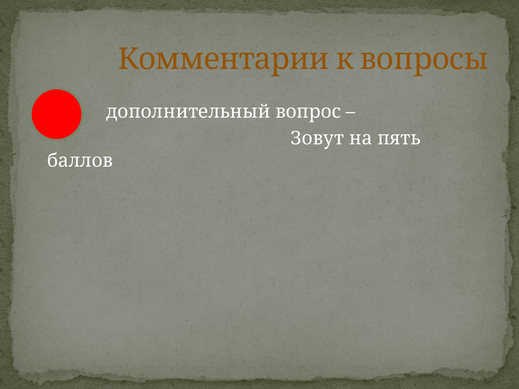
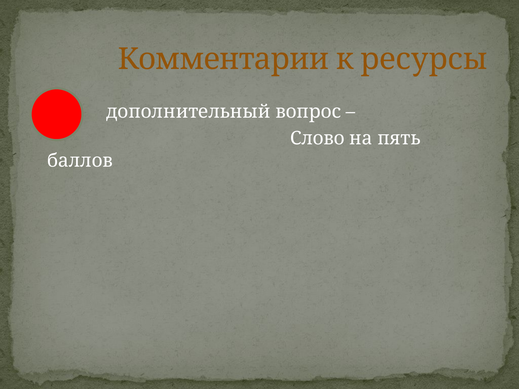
вопросы: вопросы -> ресурсы (424, 59)
Зовут: Зовут -> Слово (317, 138)
